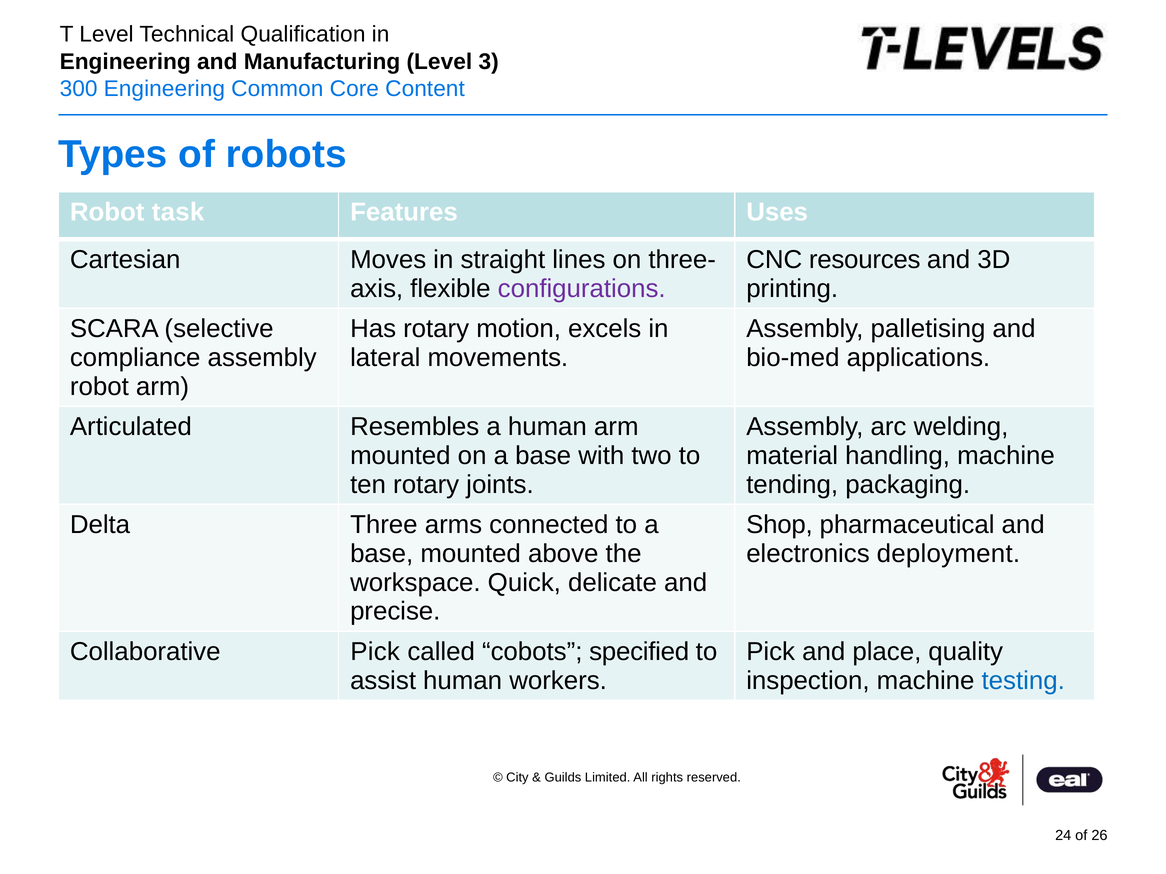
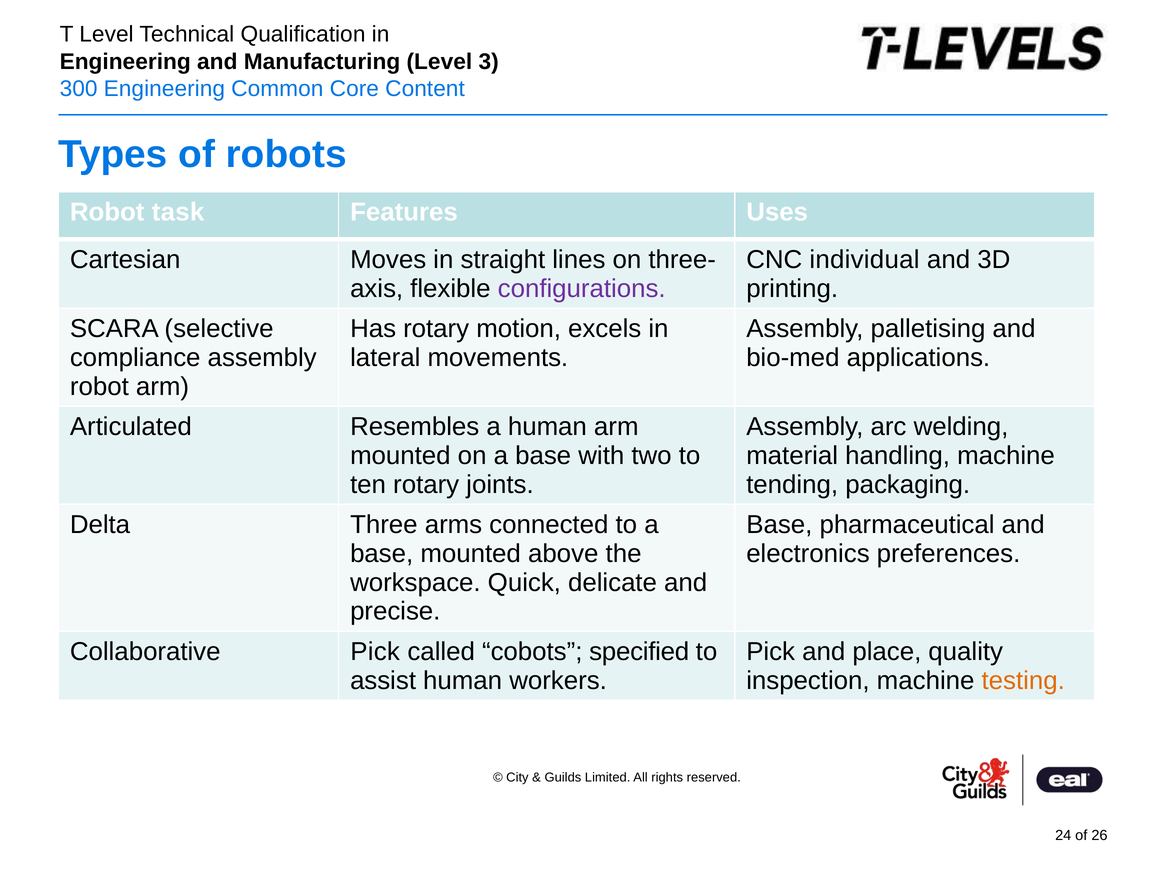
resources: resources -> individual (864, 260)
Shop: Shop -> Base (779, 525)
deployment: deployment -> preferences (949, 554)
testing colour: blue -> orange (1023, 681)
